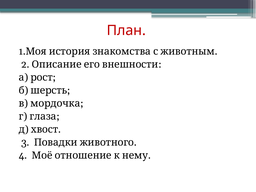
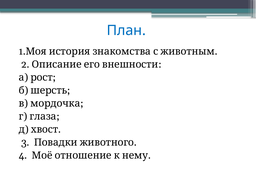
План colour: red -> blue (126, 30)
